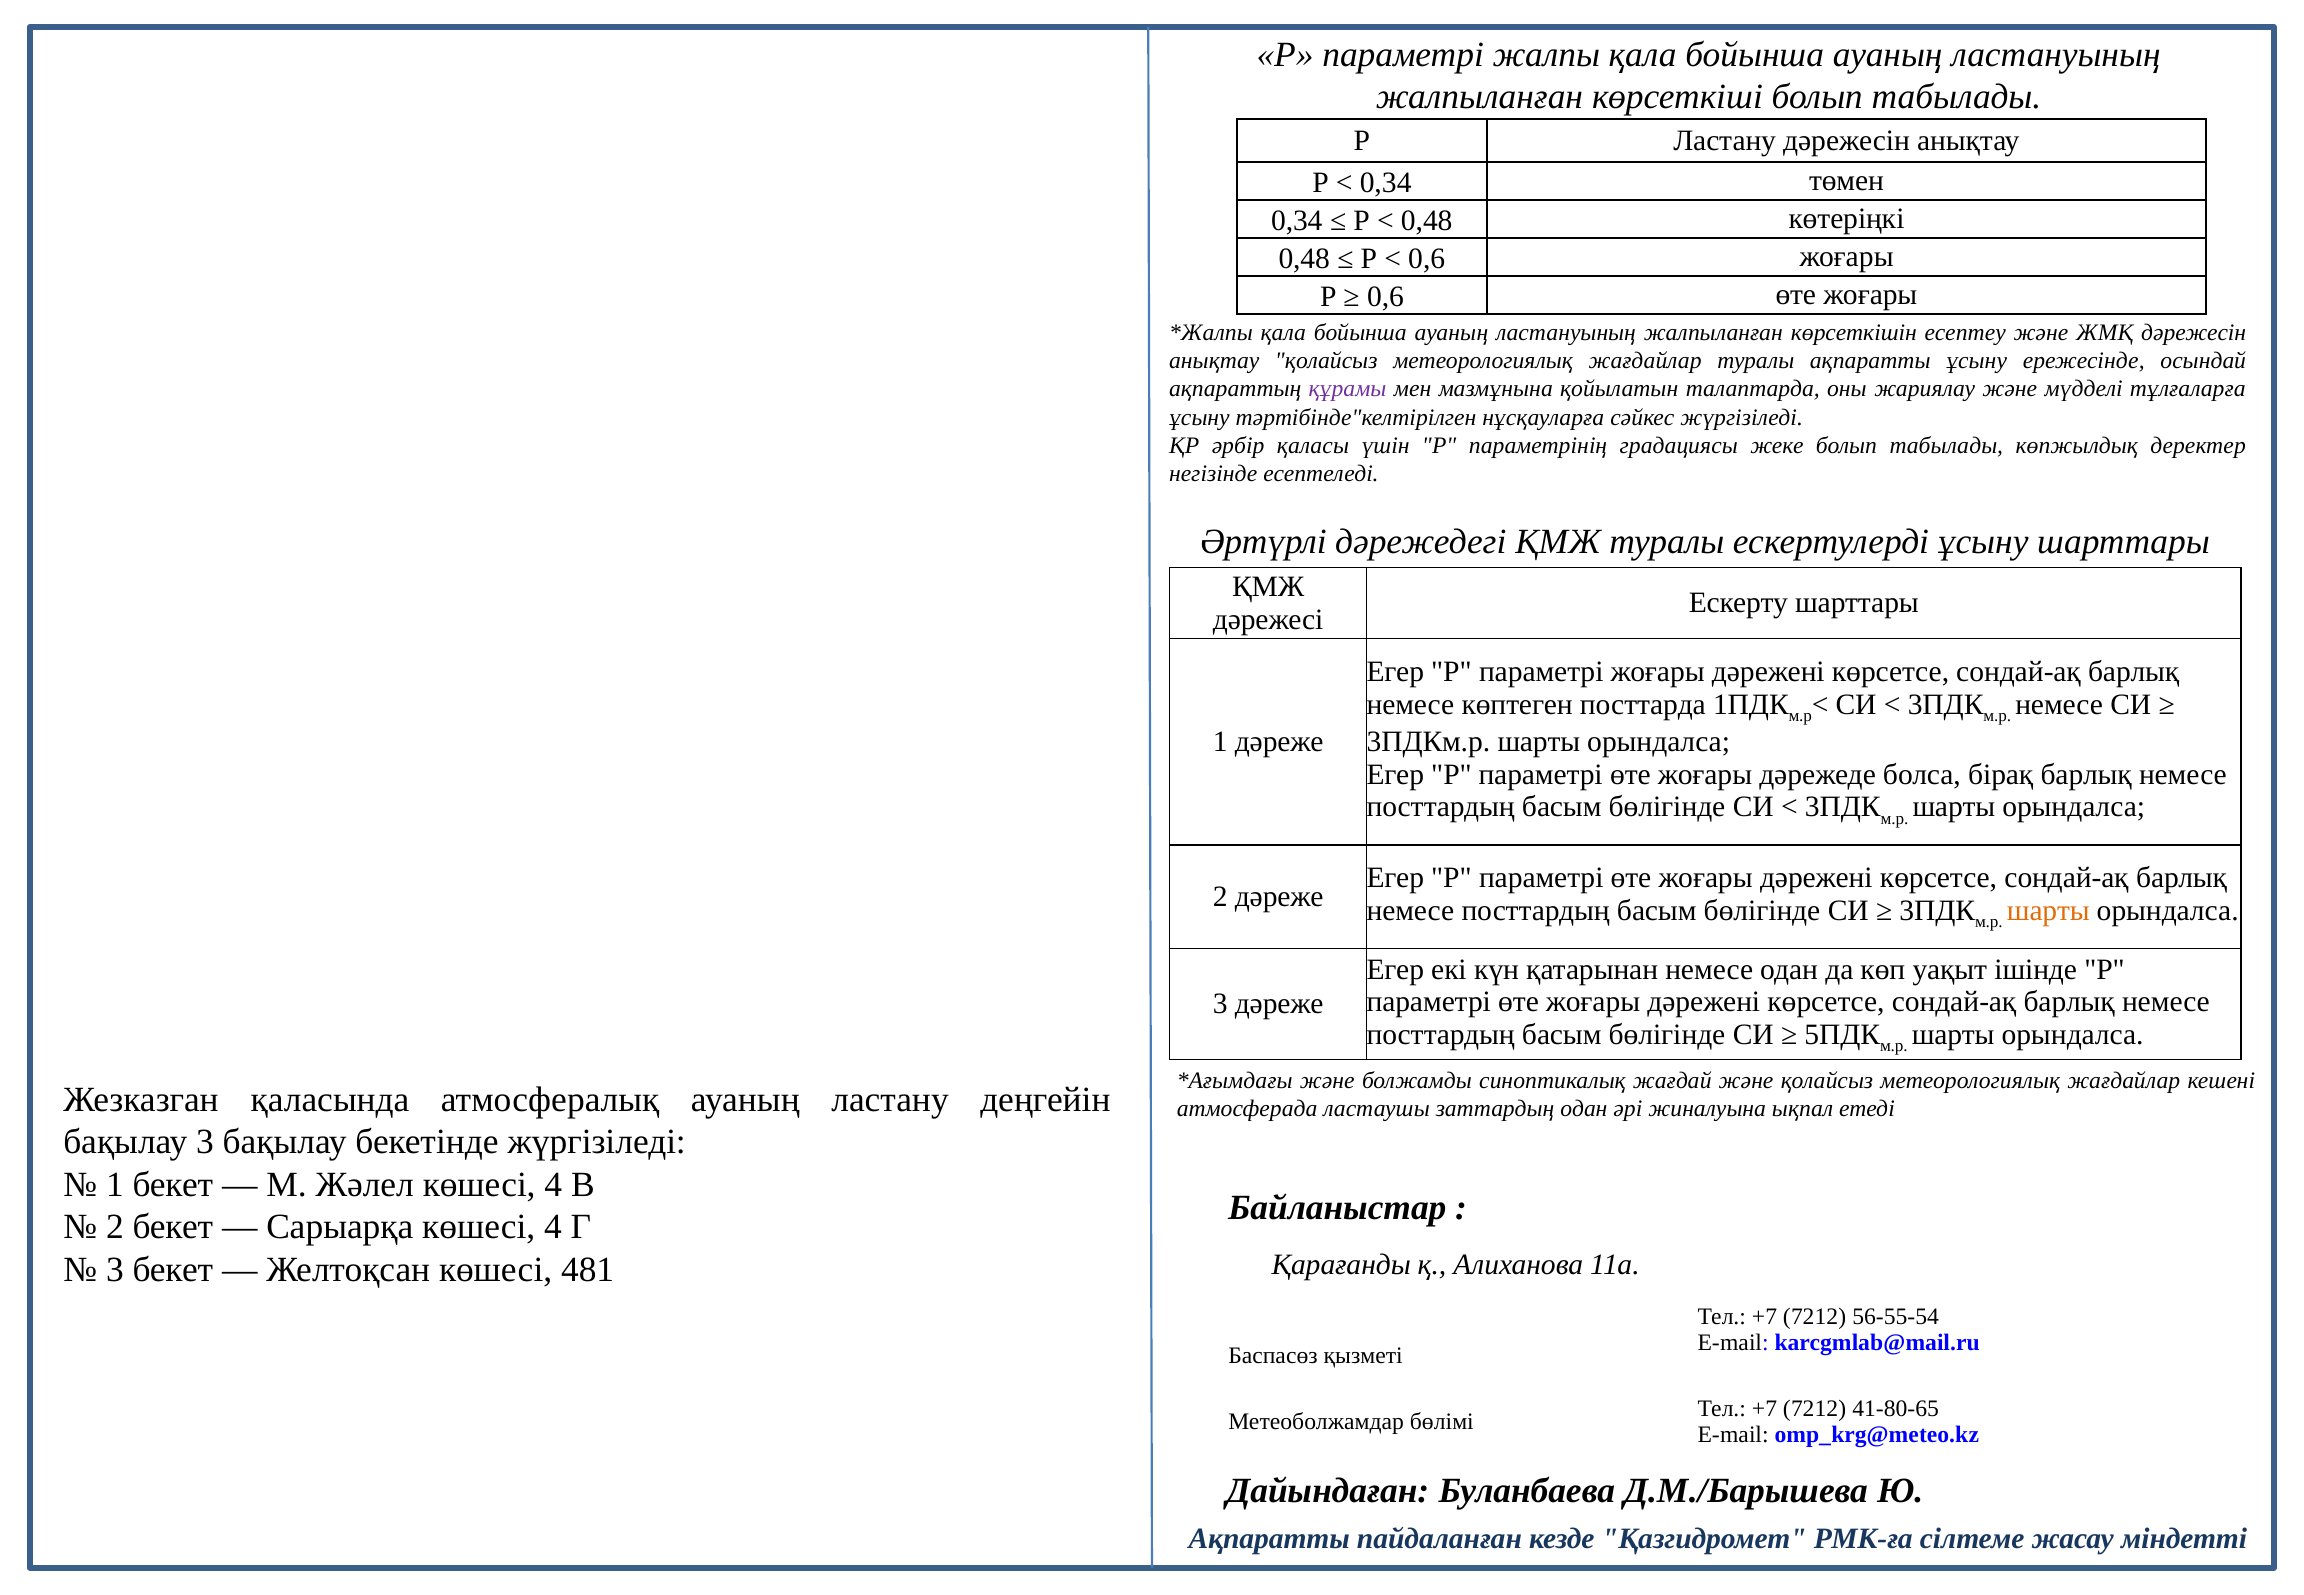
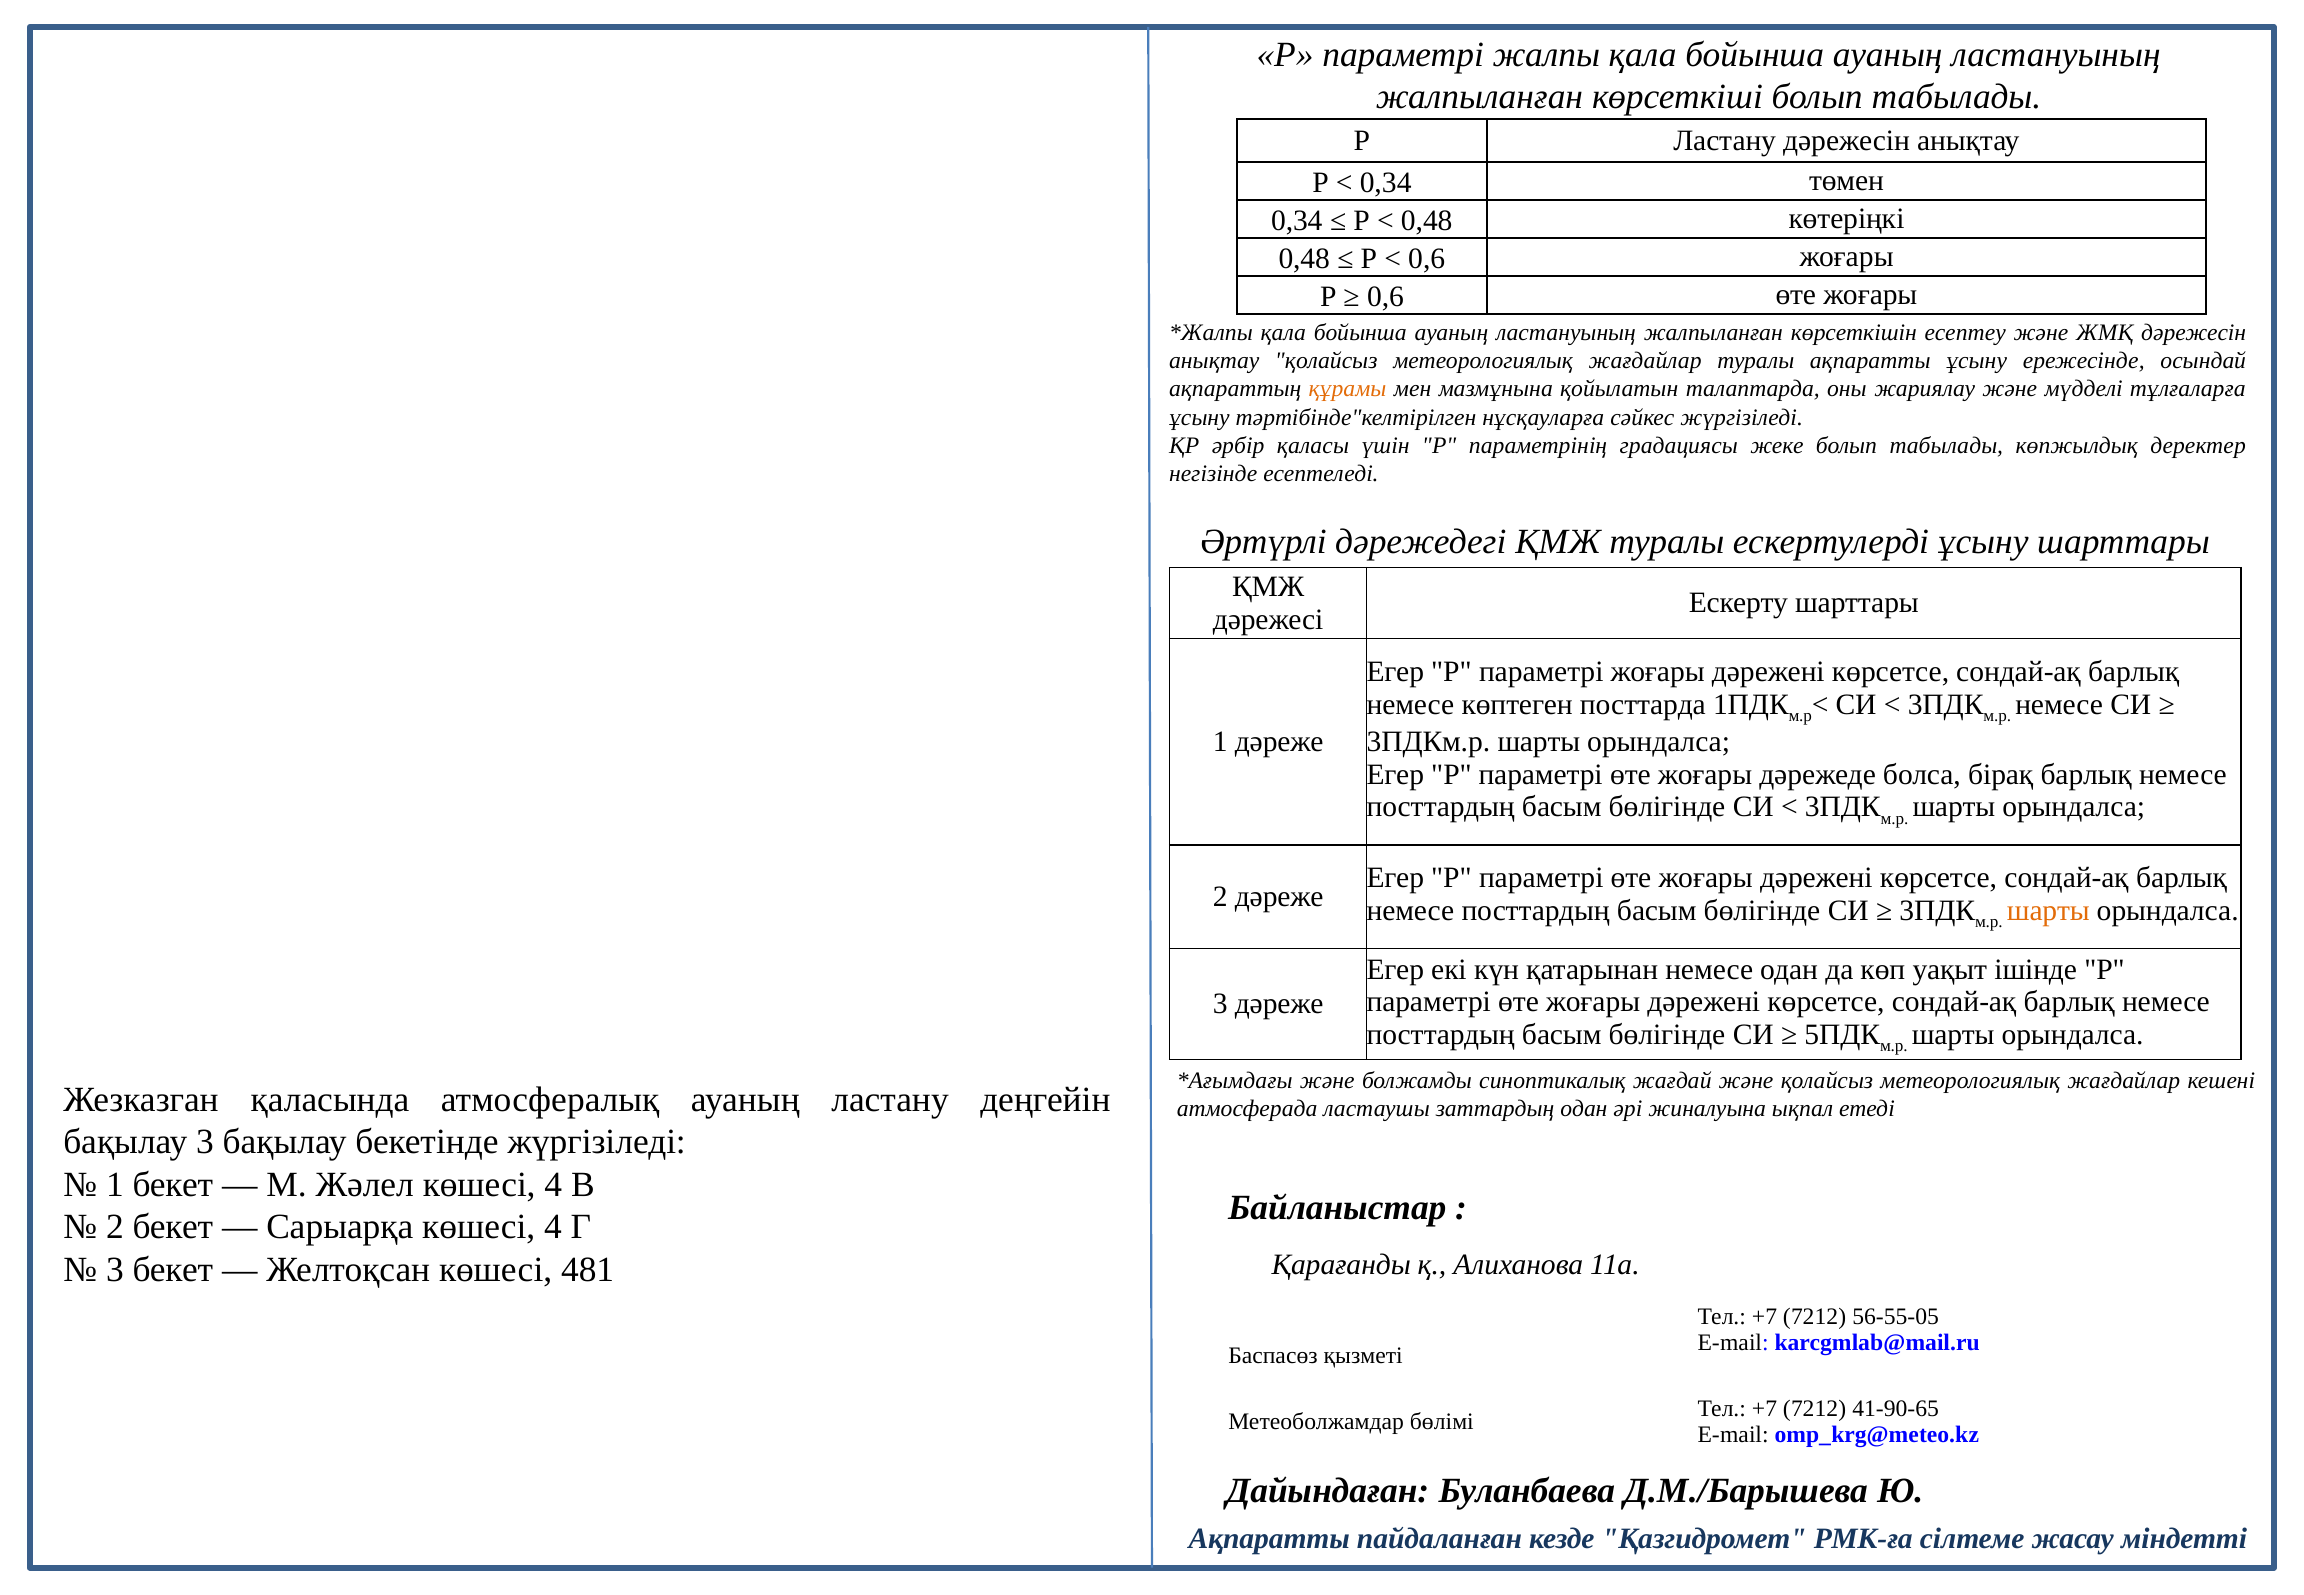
құрамы colour: purple -> orange (1348, 389)
56-55-54: 56-55-54 -> 56-55-05 (1896, 1317)
41-80-65: 41-80-65 -> 41-90-65 (1896, 1409)
